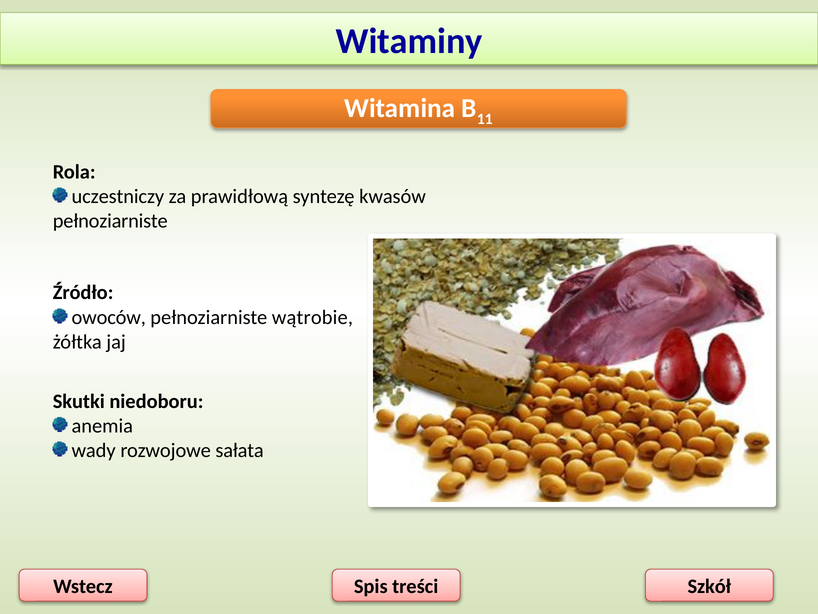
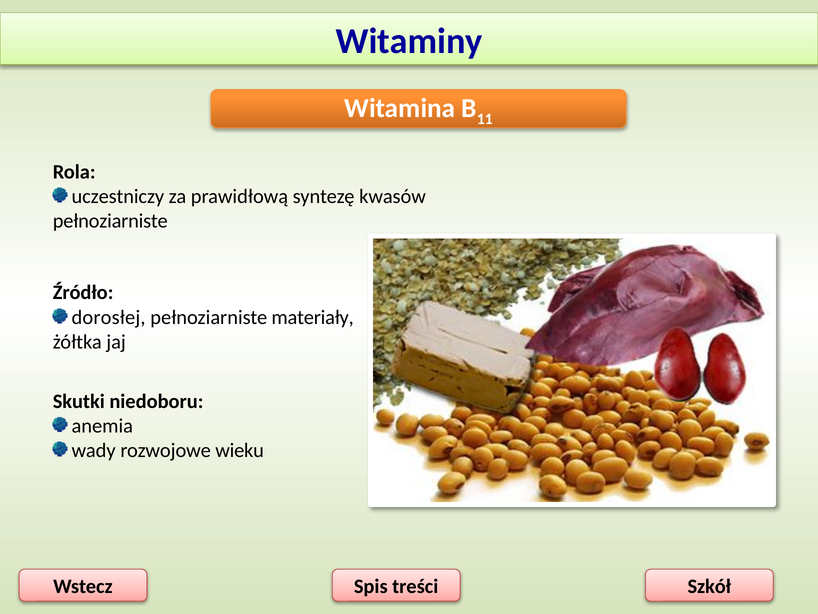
owoców: owoców -> dorosłej (109, 317)
wątrobie: wątrobie -> materiały (313, 317)
sałata: sałata -> wieku (240, 450)
